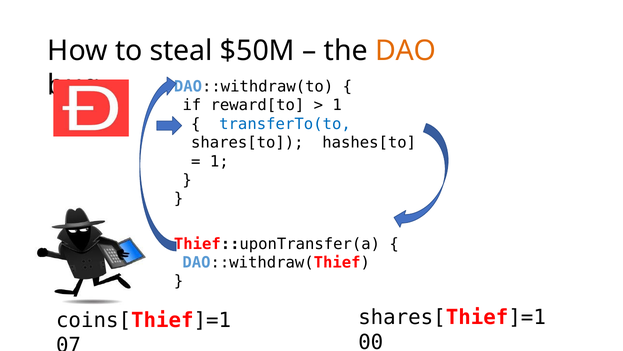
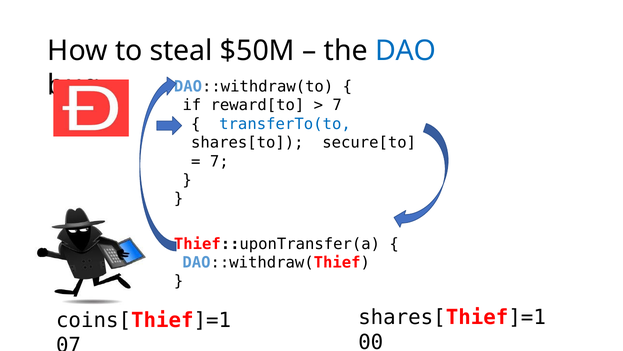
DAO colour: orange -> blue (406, 51)
1: 1 -> 7 (337, 105)
hashes[to: hashes[to -> secure[to (369, 142)
1: 1 -> 7 (219, 161)
